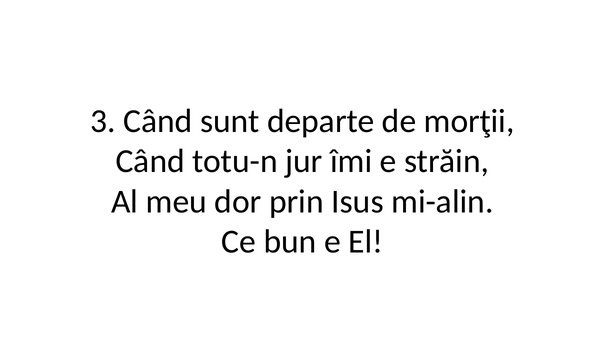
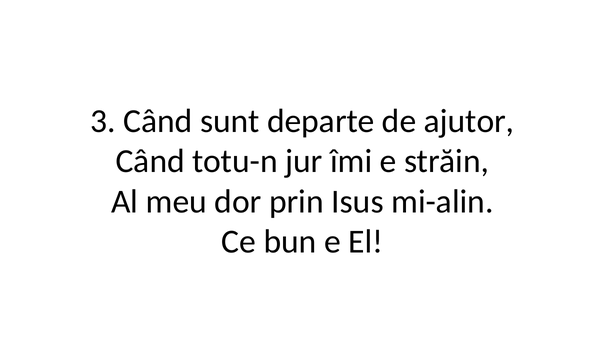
morţii: morţii -> ajutor (469, 121)
